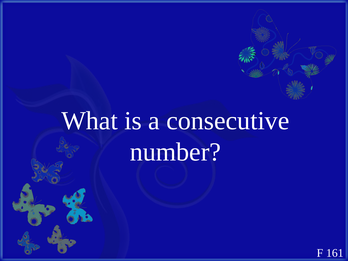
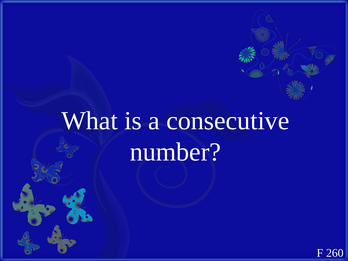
161: 161 -> 260 (335, 253)
